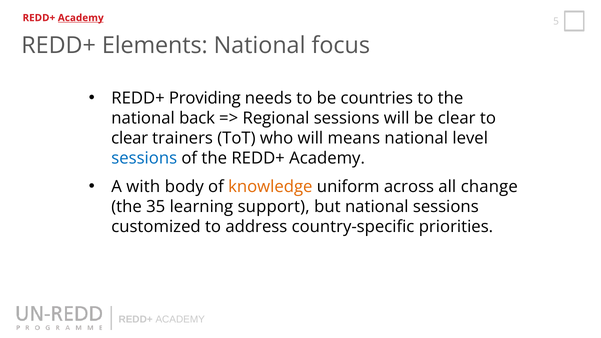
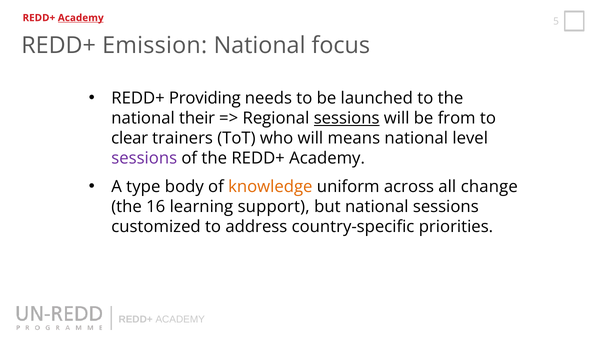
Elements: Elements -> Emission (155, 46)
countries: countries -> launched (377, 98)
back: back -> their (197, 118)
sessions underline: none -> present (347, 118)
be clear: clear -> from (457, 118)
sessions colour: blue -> purple (144, 158)
with: with -> type (143, 187)
35: 35 -> 16 (156, 207)
